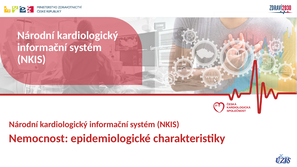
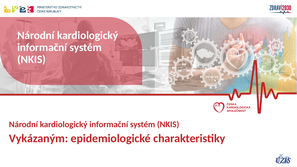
Nemocnost: Nemocnost -> Vykázaným (38, 139)
